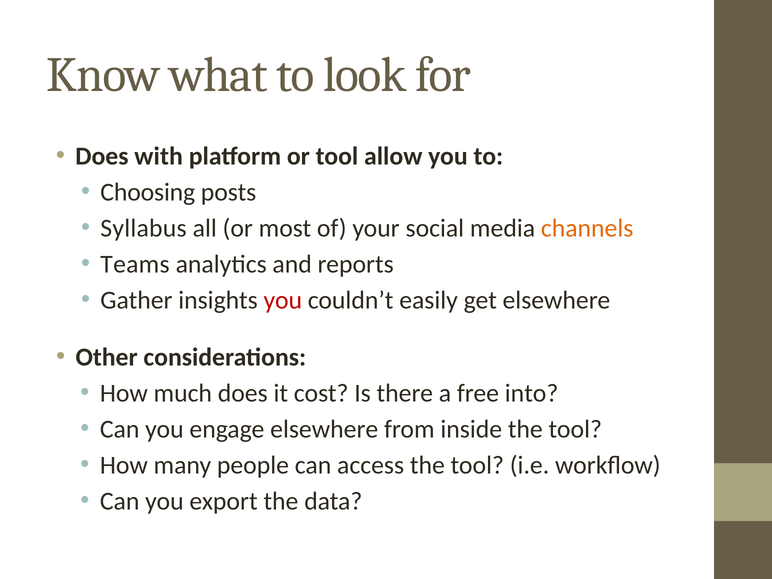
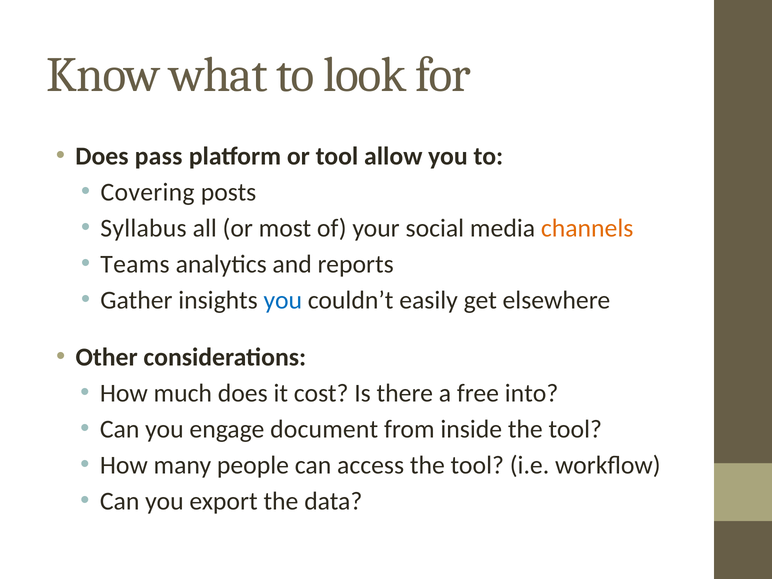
with: with -> pass (159, 156)
Choosing: Choosing -> Covering (148, 192)
you colour: red -> blue (283, 300)
engage elsewhere: elsewhere -> document (324, 429)
